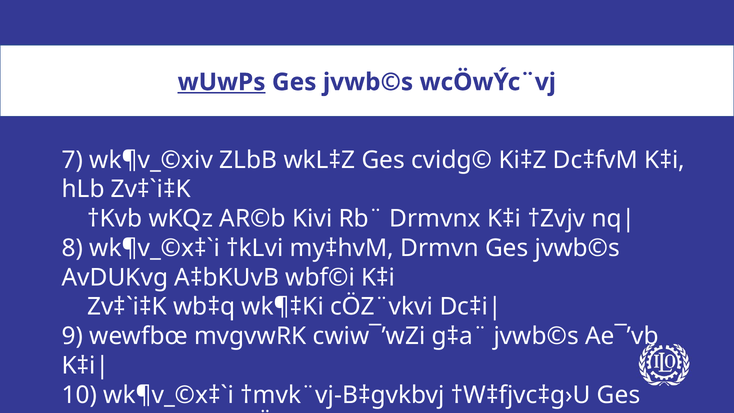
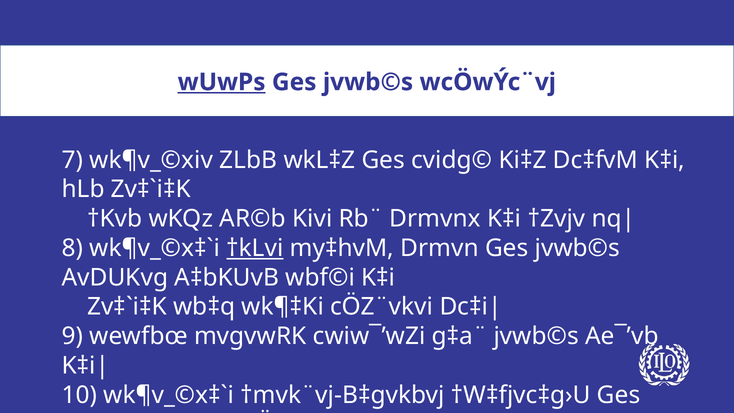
†kLvi underline: none -> present (255, 248)
